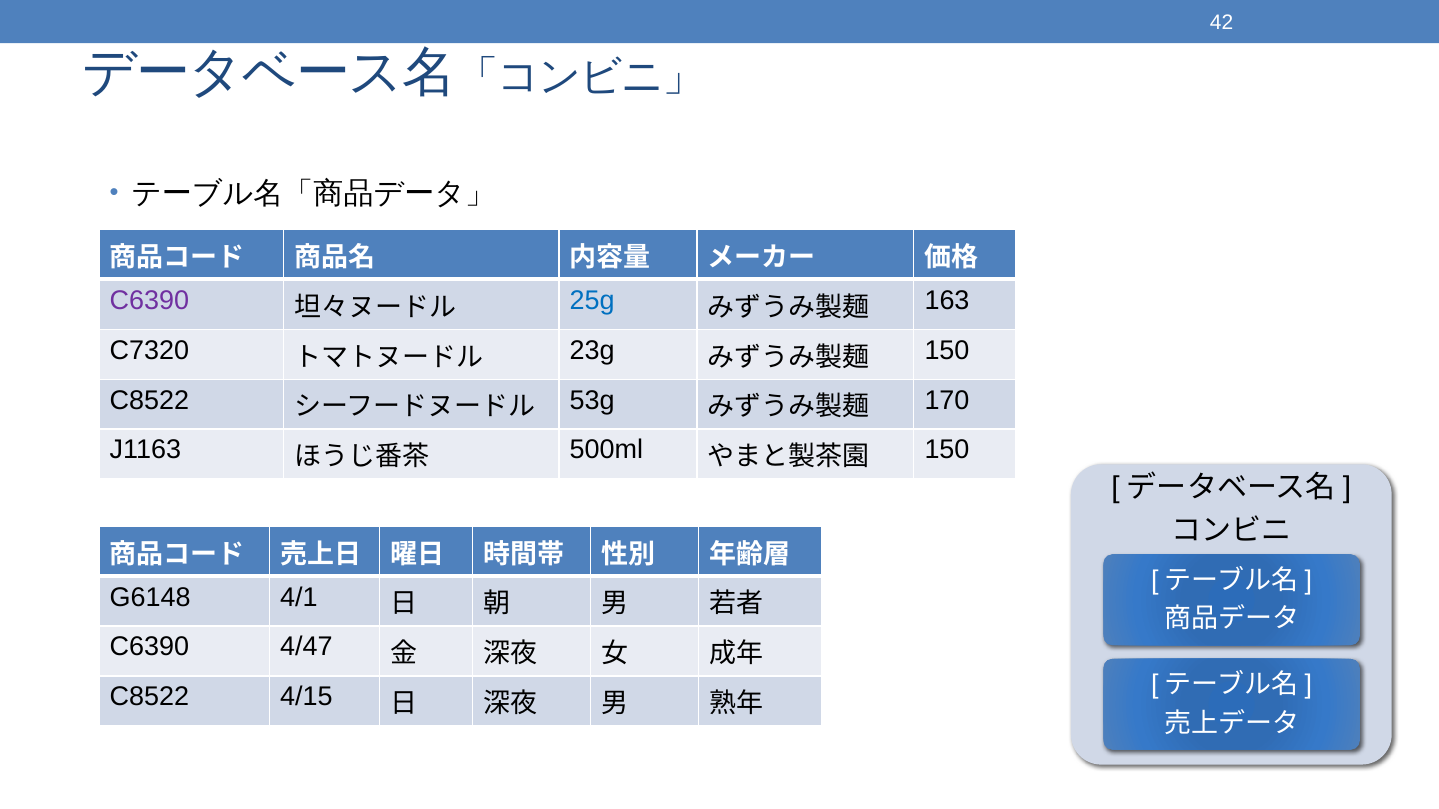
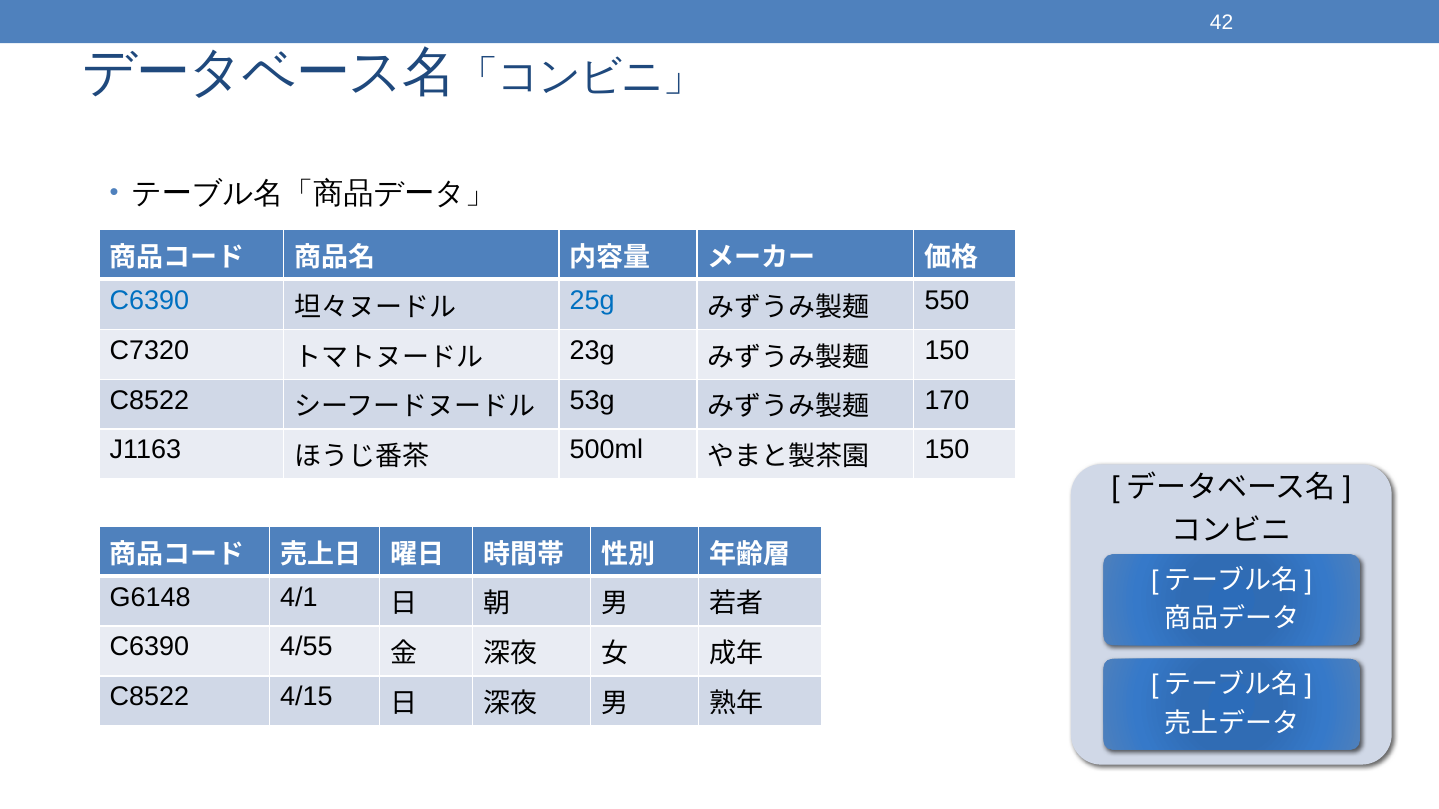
C6390 colour: purple -> blue (149, 301)
163: 163 -> 550 (947, 301)
4/47: 4/47 -> 4/55 (306, 647)
